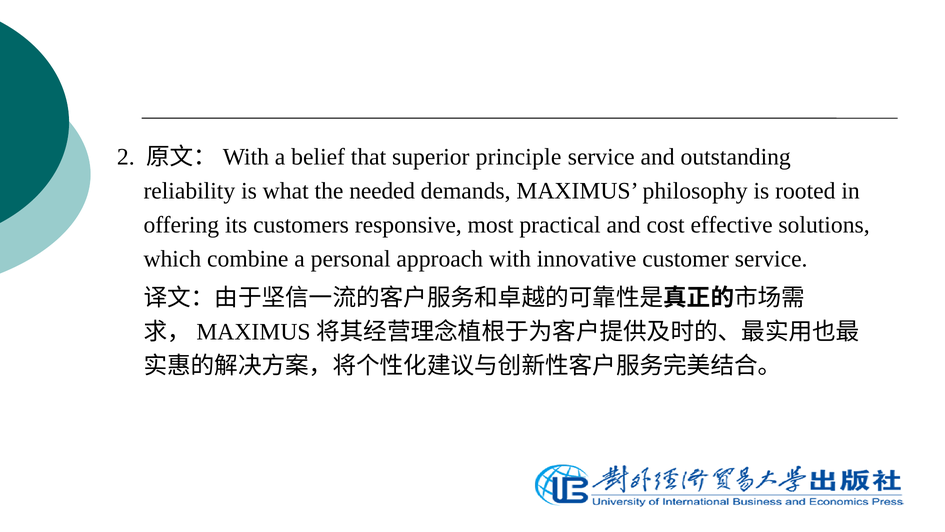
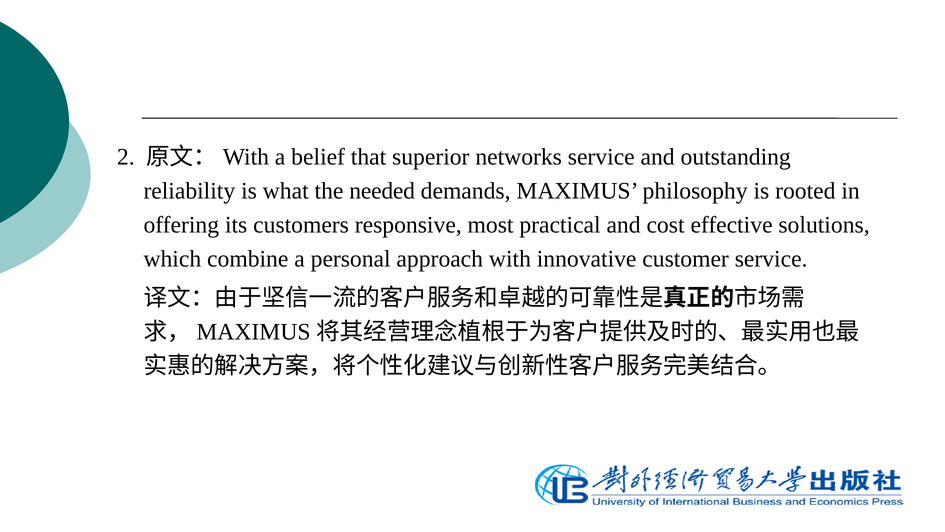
principle: principle -> networks (519, 157)
